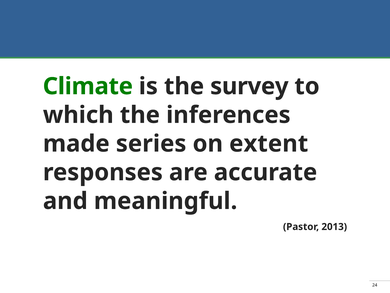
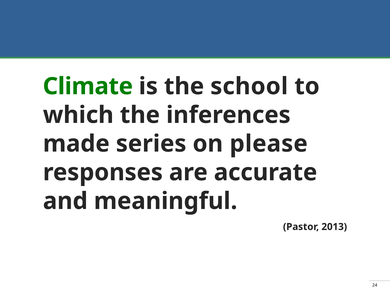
survey: survey -> school (249, 86)
extent: extent -> please (269, 143)
